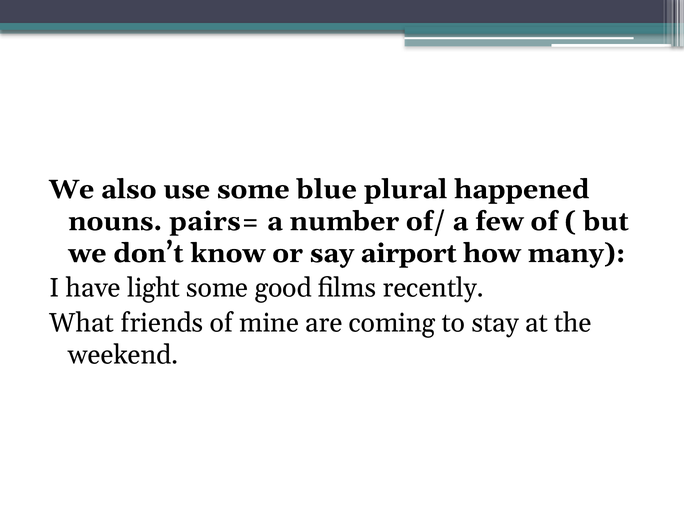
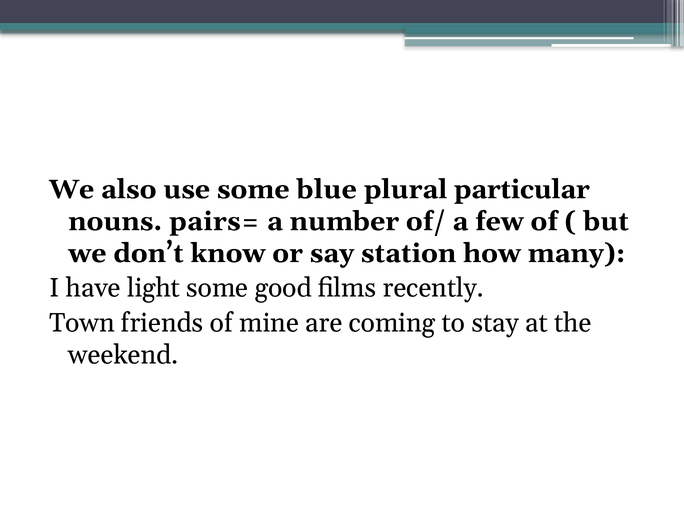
happened: happened -> particular (522, 189)
airport: airport -> station (409, 253)
What: What -> Town (82, 323)
